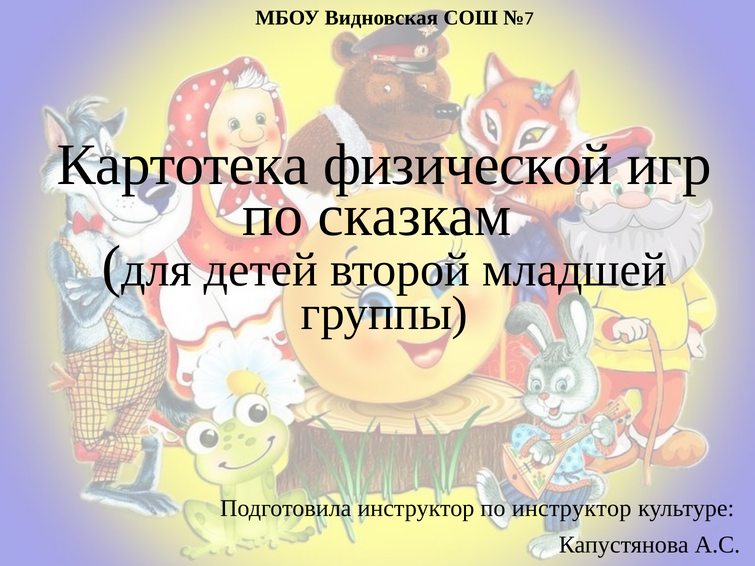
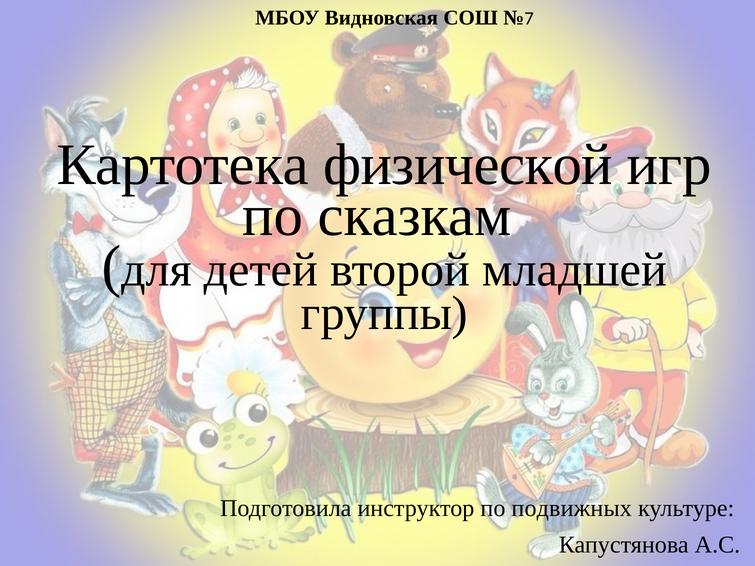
по инструктор: инструктор -> подвижных (572, 509)
